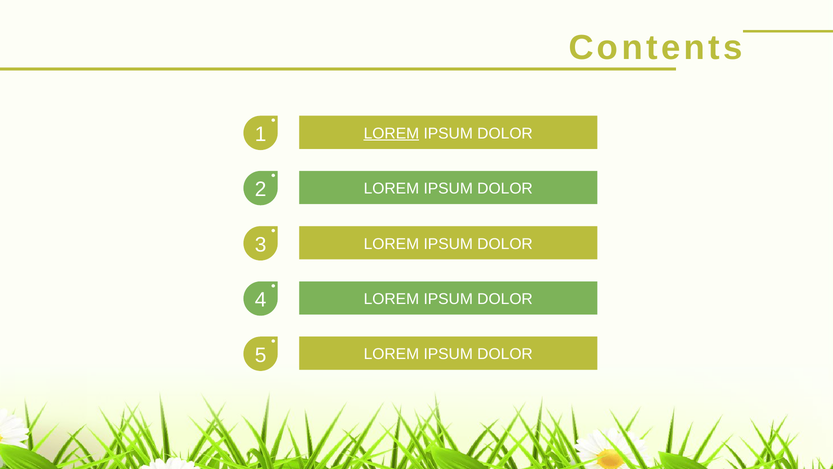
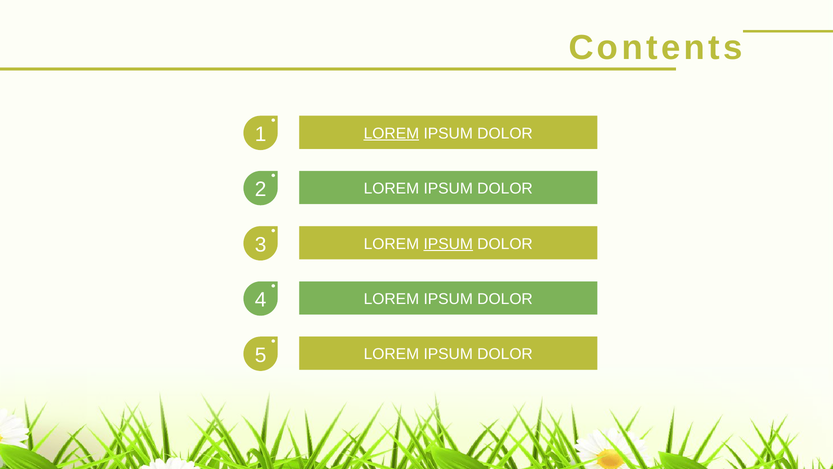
IPSUM underline: none -> present (448, 244)
